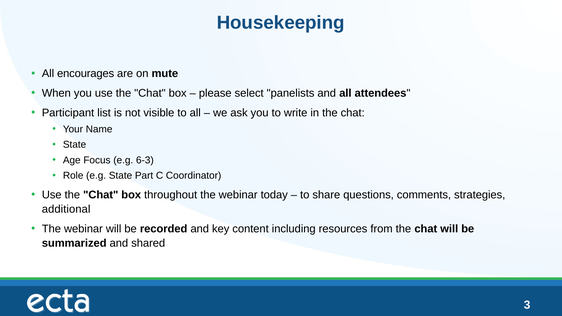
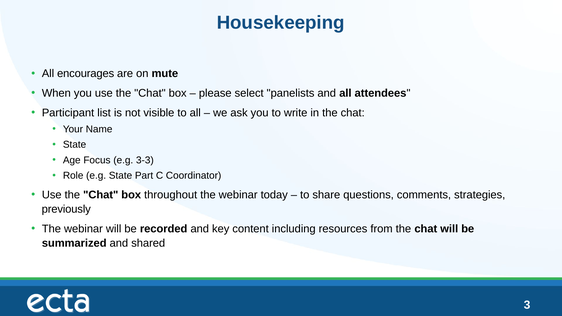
6-3: 6-3 -> 3-3 (145, 160)
additional: additional -> previously (66, 209)
